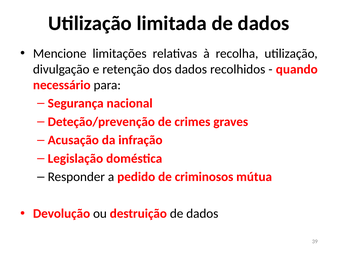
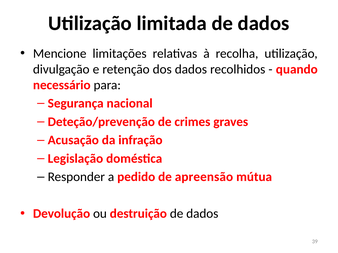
criminosos: criminosos -> apreensão (204, 177)
